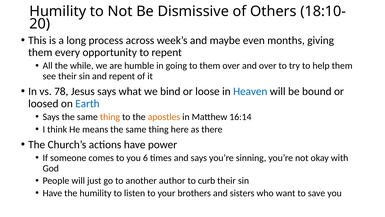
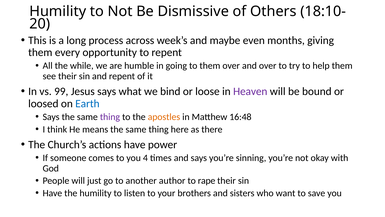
78: 78 -> 99 (61, 91)
Heaven colour: blue -> purple (250, 91)
thing colour: orange -> purple (110, 117)
16:14: 16:14 -> 16:48 (240, 117)
6: 6 -> 4 (145, 158)
curb: curb -> rape (207, 180)
